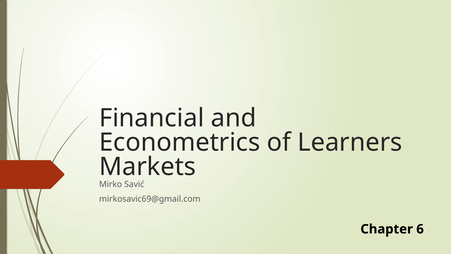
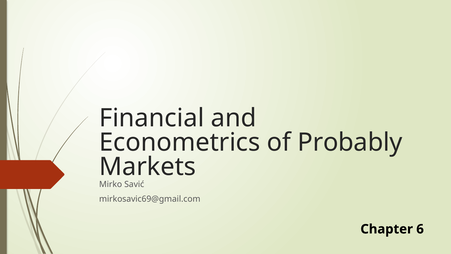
Learners: Learners -> Probably (350, 142)
